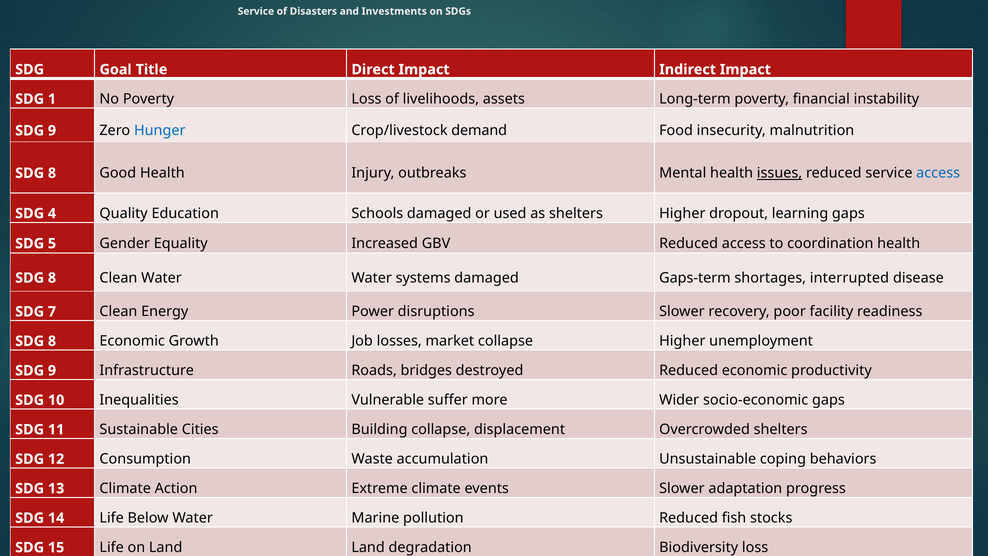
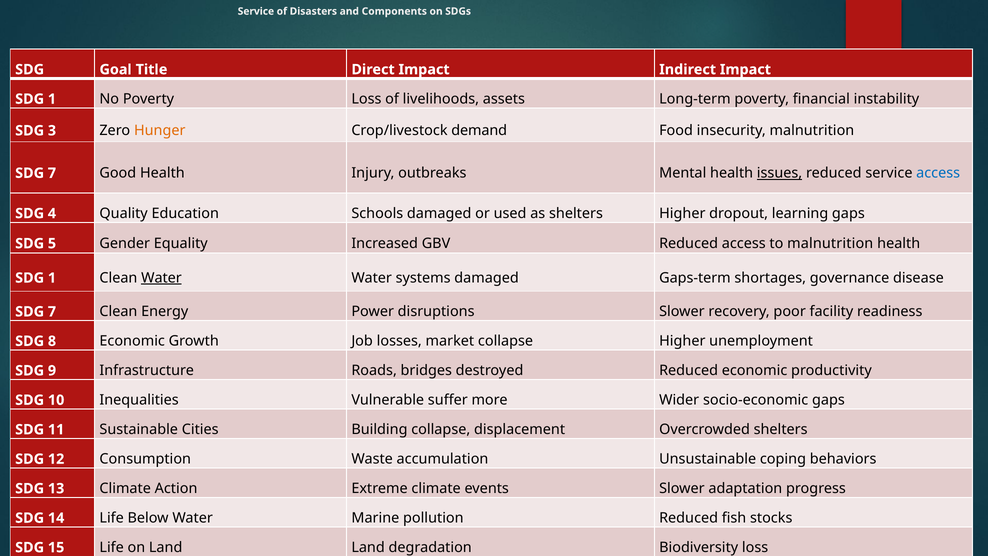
and Investments: Investments -> Components (394, 11)
9: 9 -> 3 (52, 131)
Hunger colour: blue -> orange (160, 131)
8: 8 -> 7 (52, 173)
to coordination: coordination -> malnutrition (830, 243)
8: 8 -> 1 (52, 278)
Water underline: none -> present (161, 278)
shortages interrupted: interrupted -> governance (850, 278)
